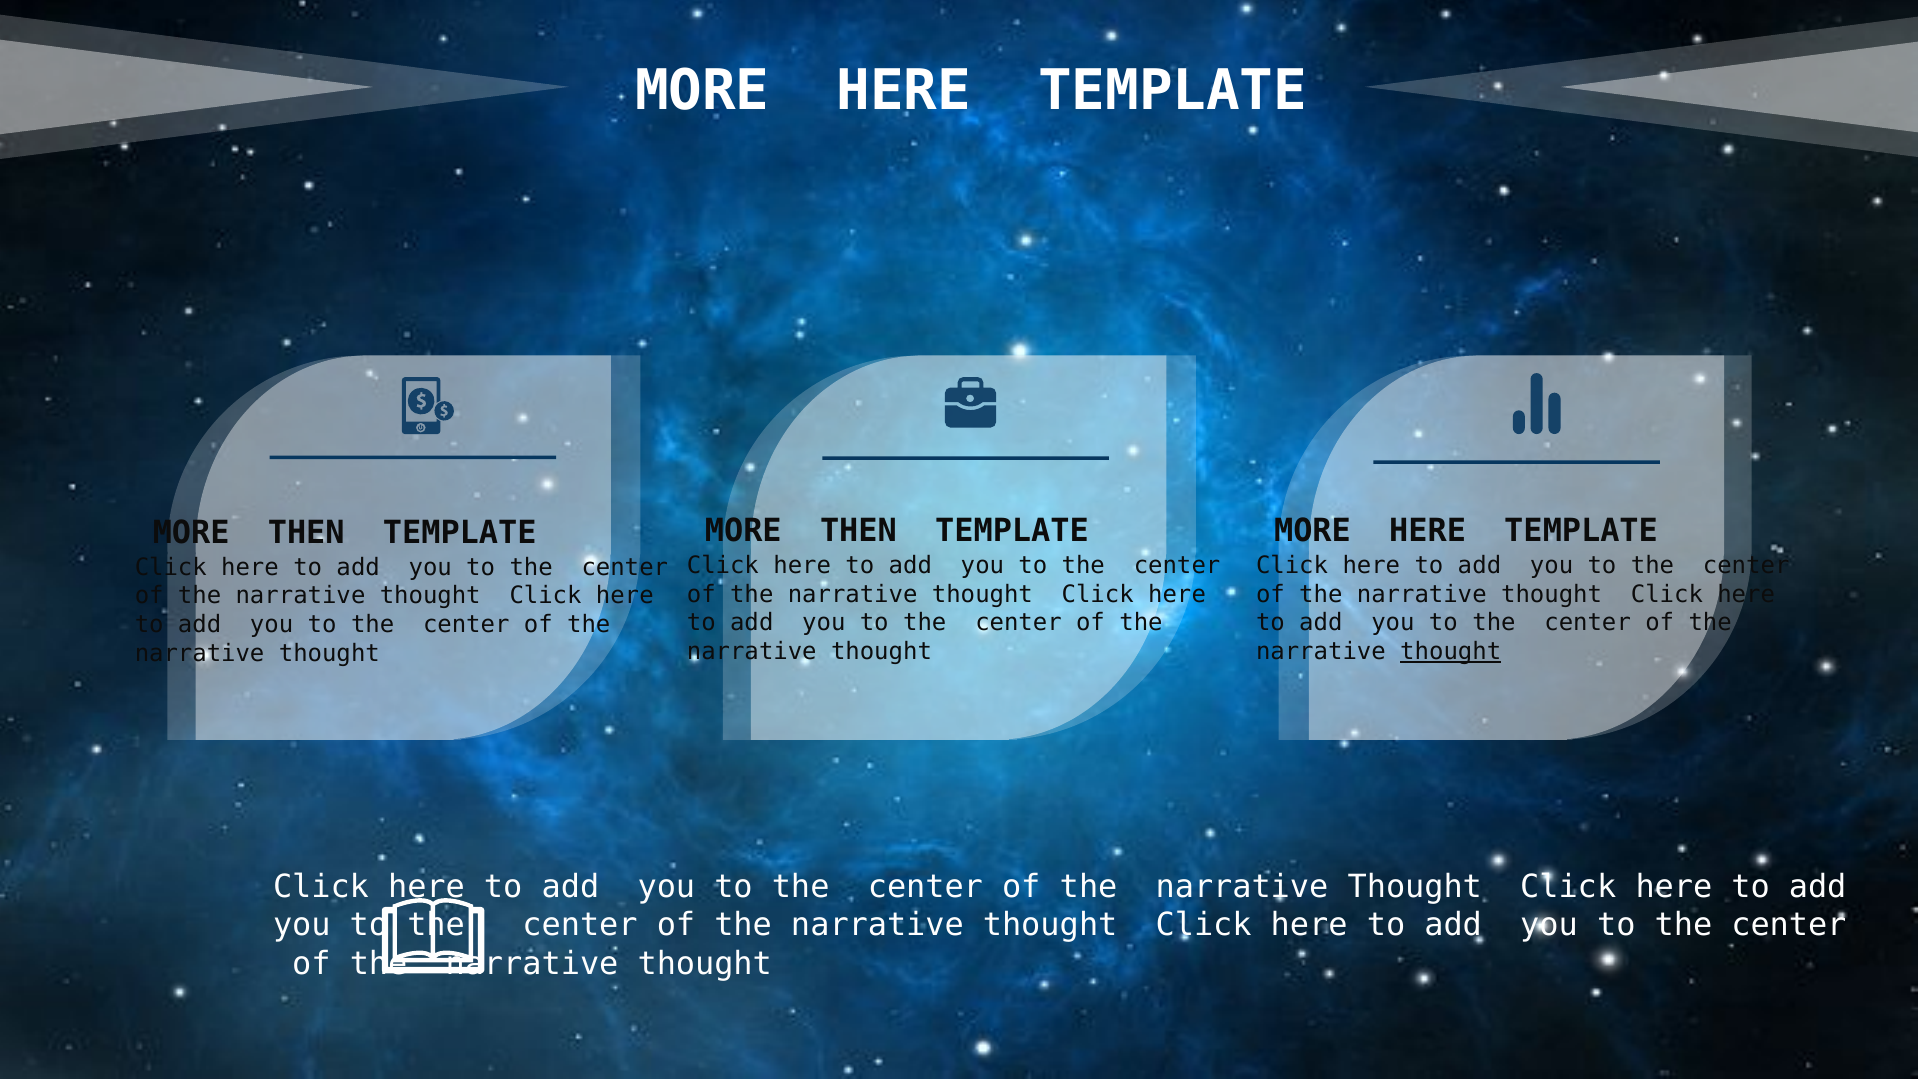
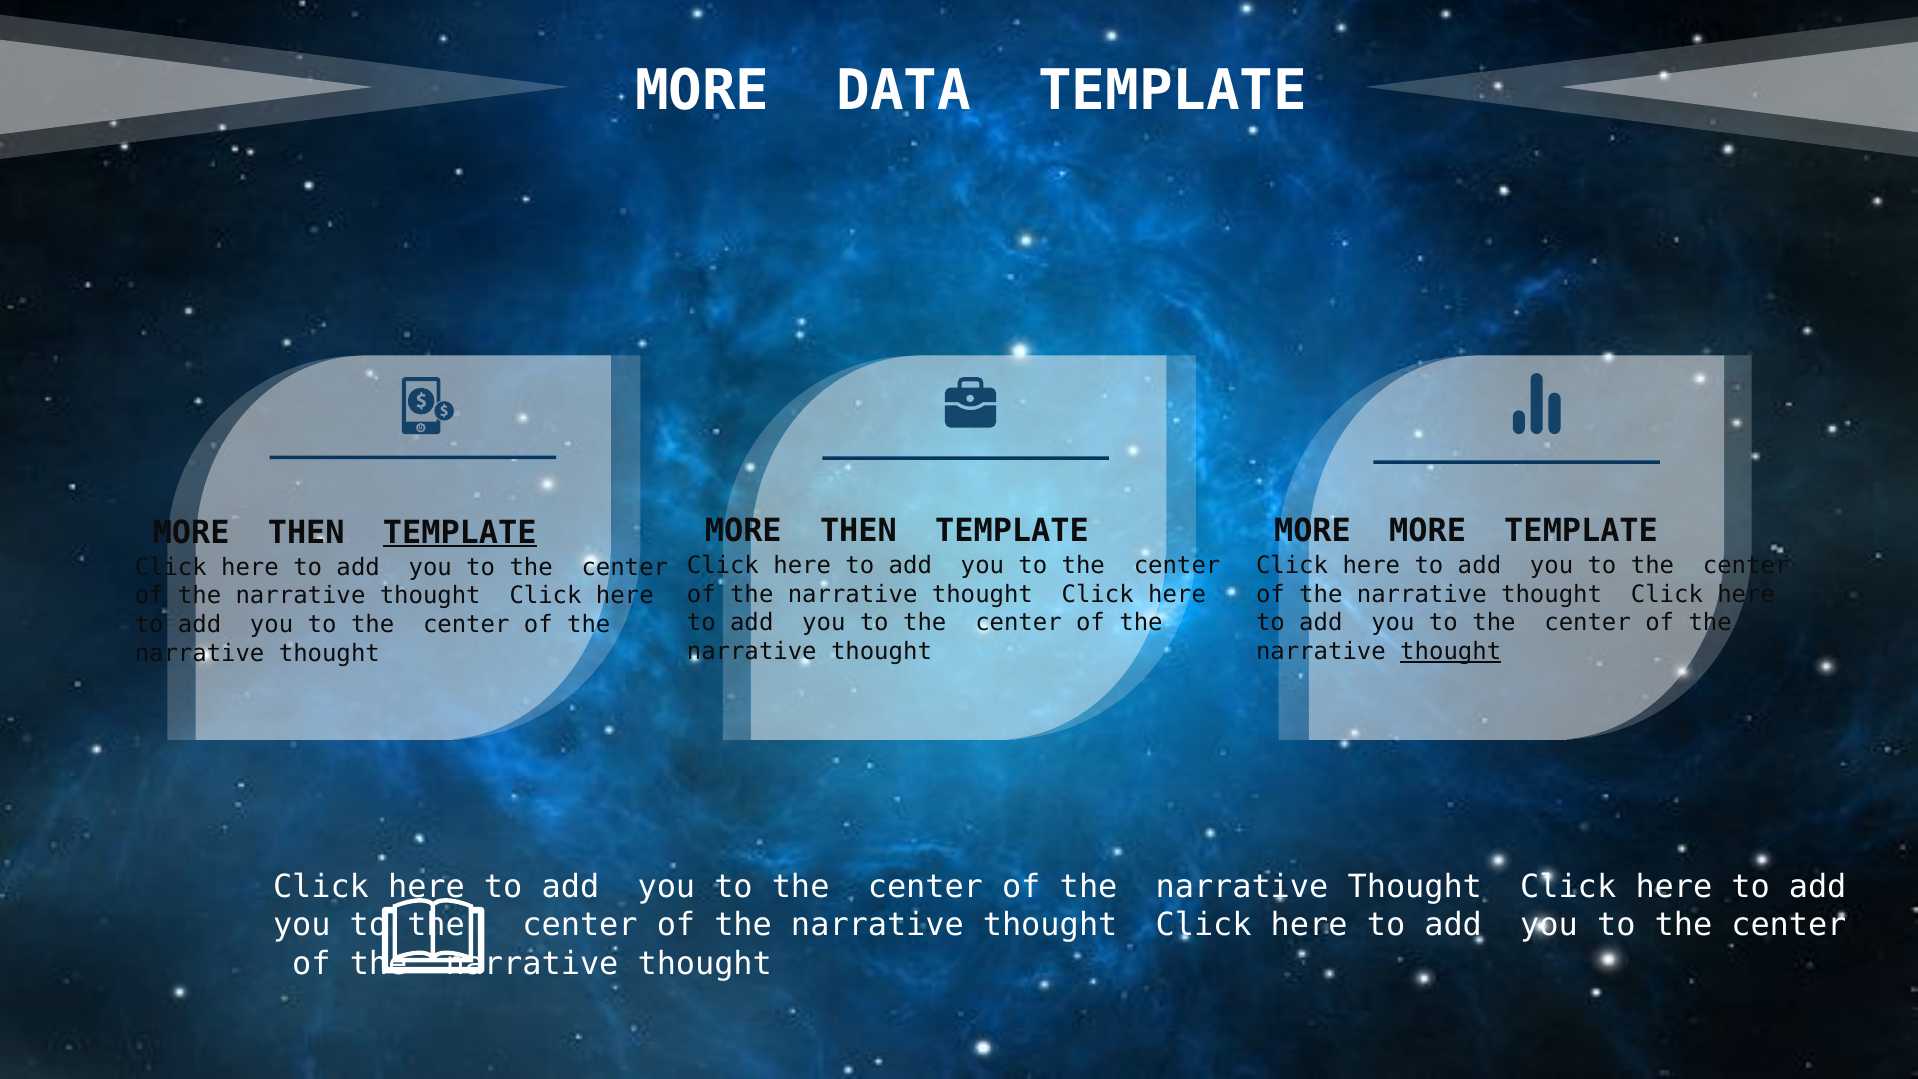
HERE: HERE -> DATA (904, 92)
HERE: HERE -> MORE (1428, 531)
TEMPLATE underline: none -> present (460, 532)
